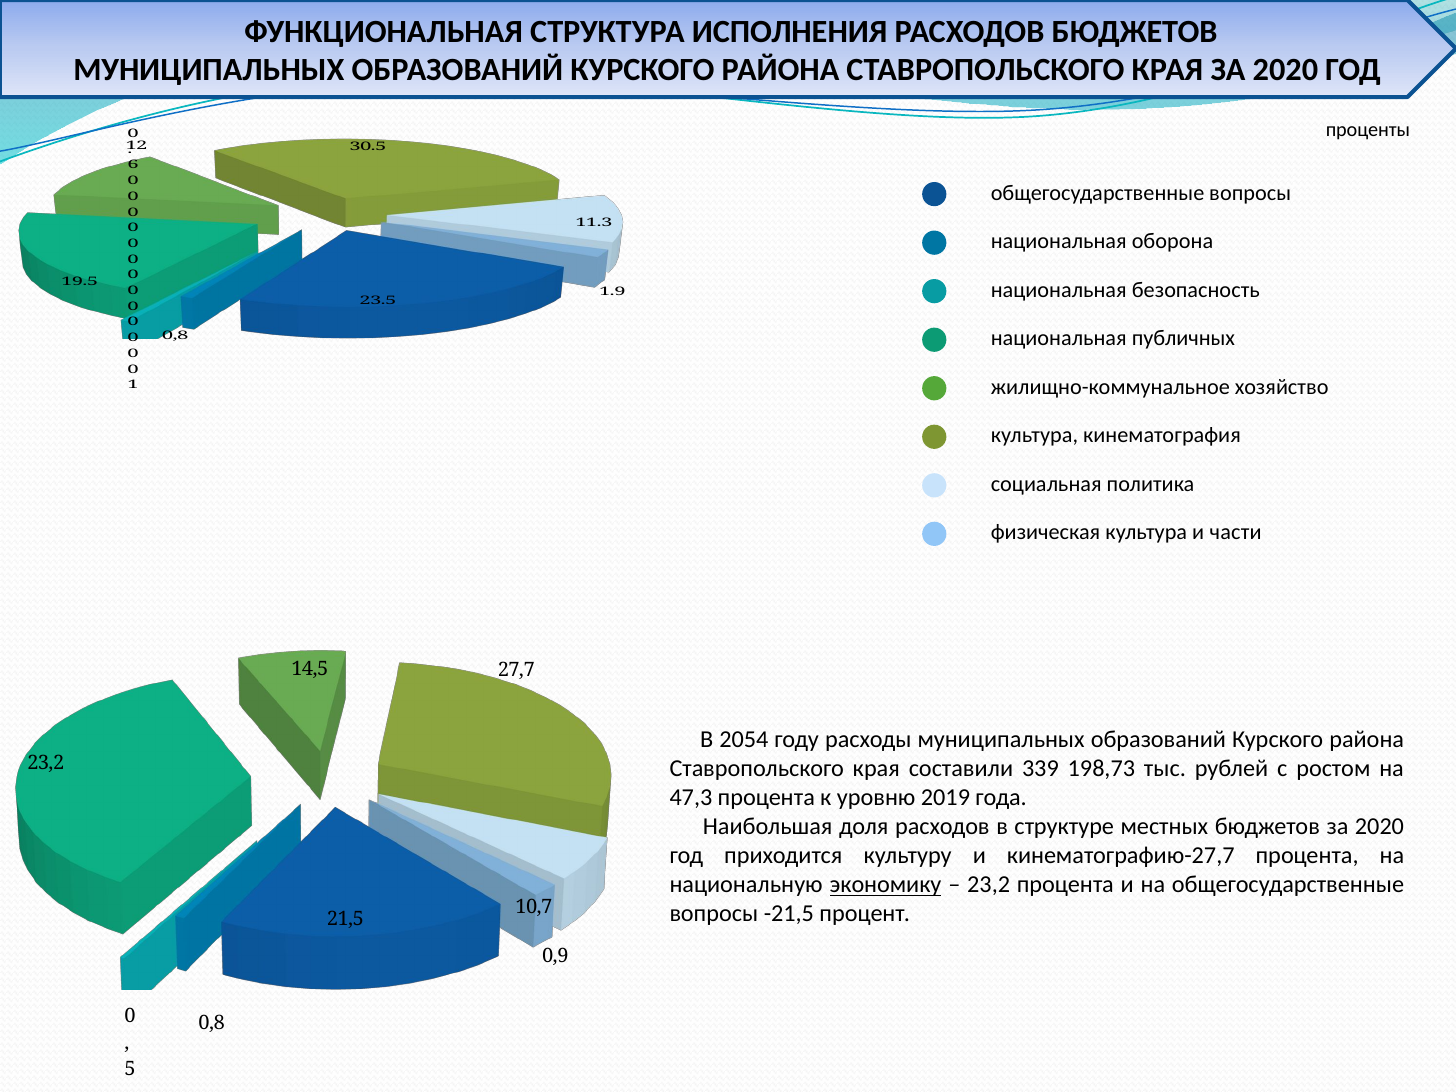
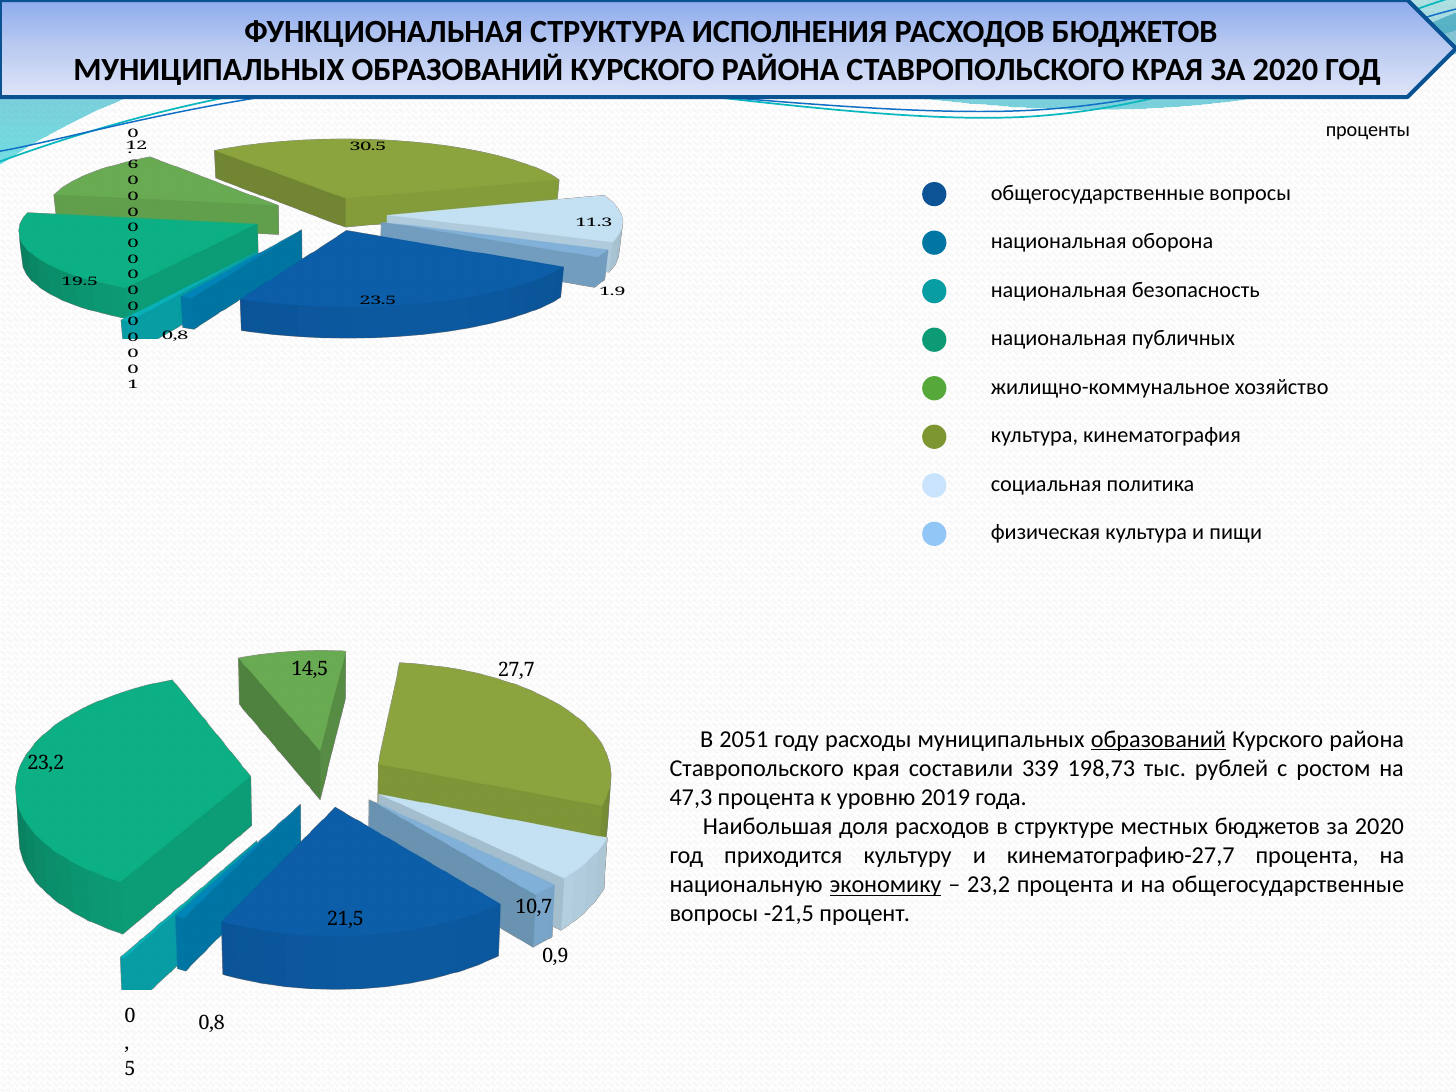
части: части -> пищи (1236, 532)
2054: 2054 -> 2051 (744, 739)
образований underline: none -> present (1158, 739)
